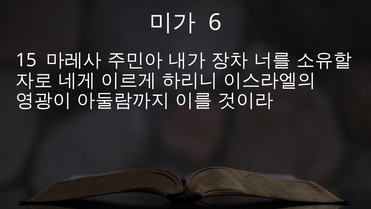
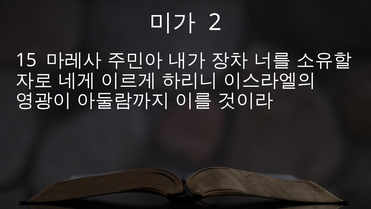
6: 6 -> 2 (215, 22)
